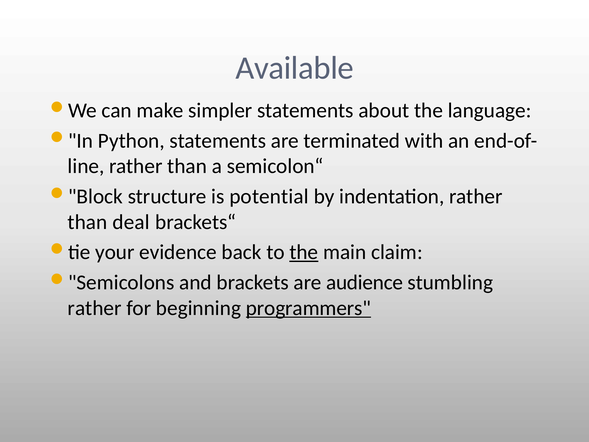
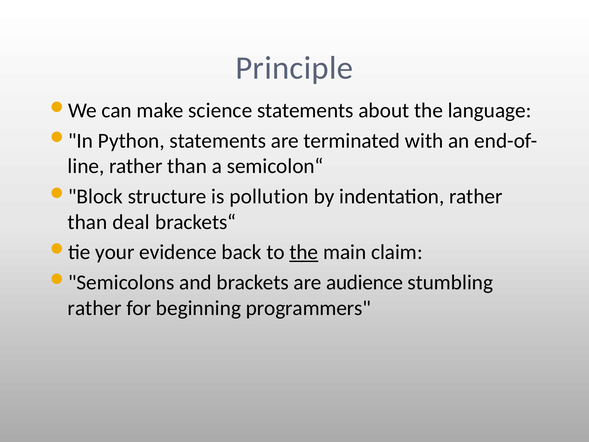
Available: Available -> Principle (294, 68)
simpler: simpler -> science (220, 110)
potential: potential -> pollution (269, 196)
programmers underline: present -> none (308, 308)
